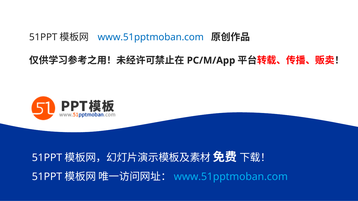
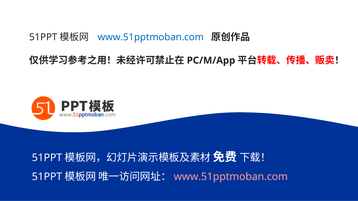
www.51pptmoban.com colour: light blue -> pink (231, 177)
